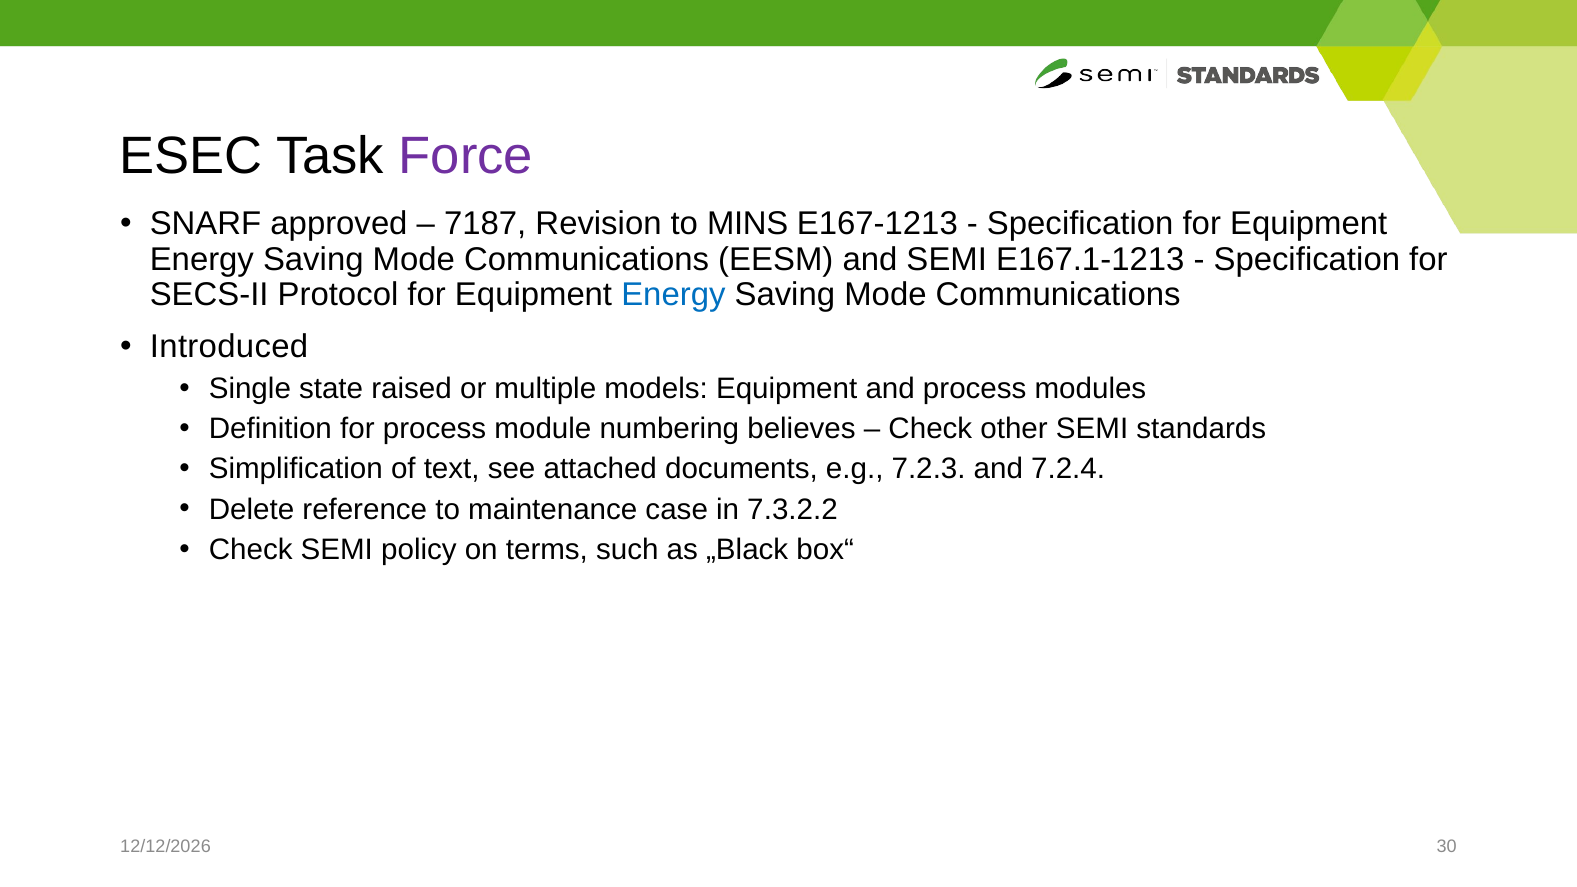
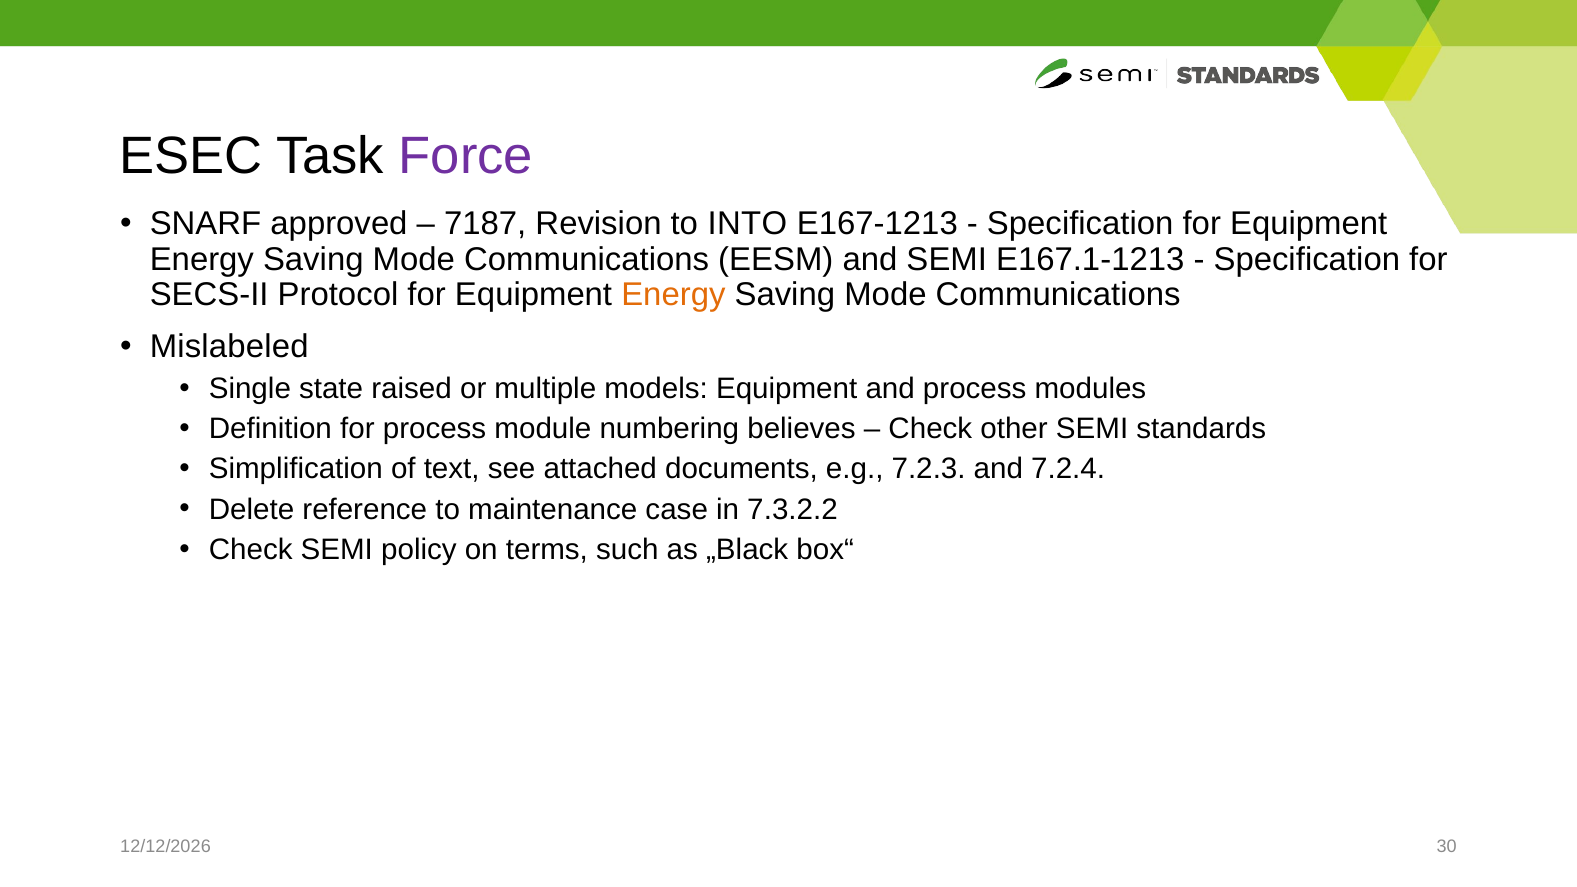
MINS: MINS -> INTO (747, 224)
Energy colour: blue -> orange (673, 295)
Introduced: Introduced -> Mislabeled (229, 347)
